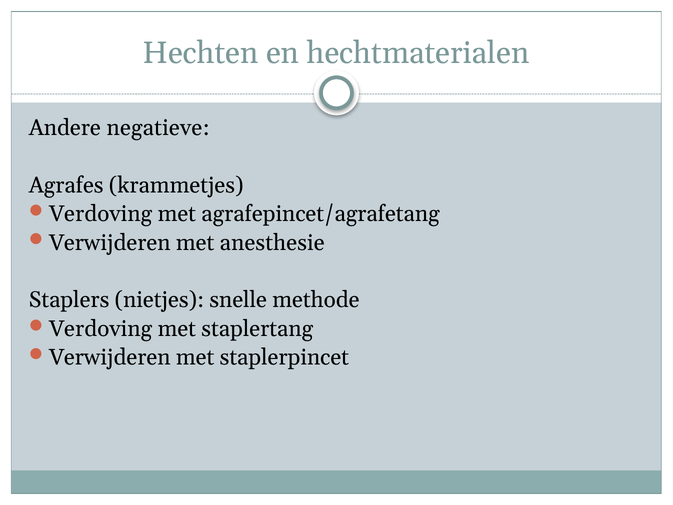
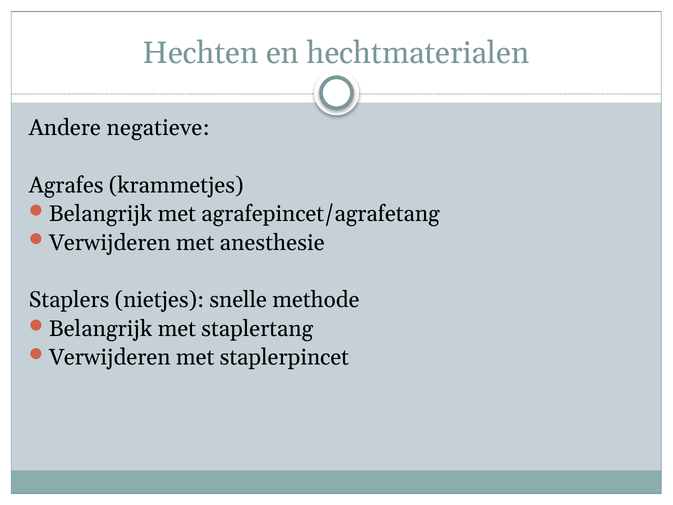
Verdoving: Verdoving -> Belangrijk (101, 214)
Verdoving: Verdoving -> Belangrijk (101, 329)
